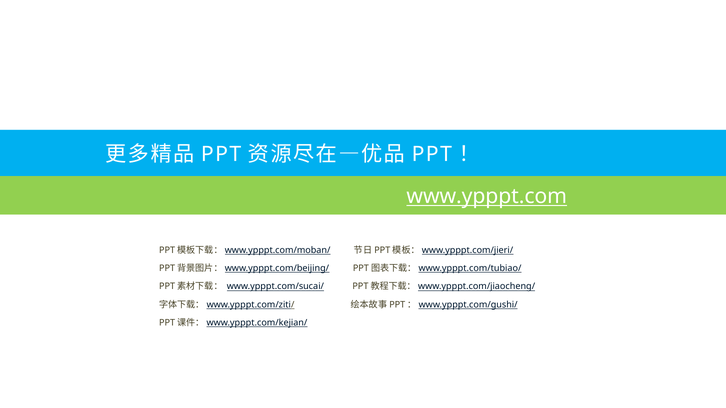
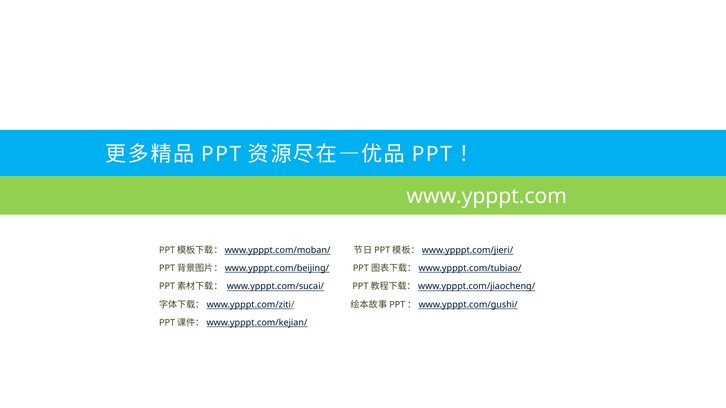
www.ypppt.com underline: present -> none (487, 197)
